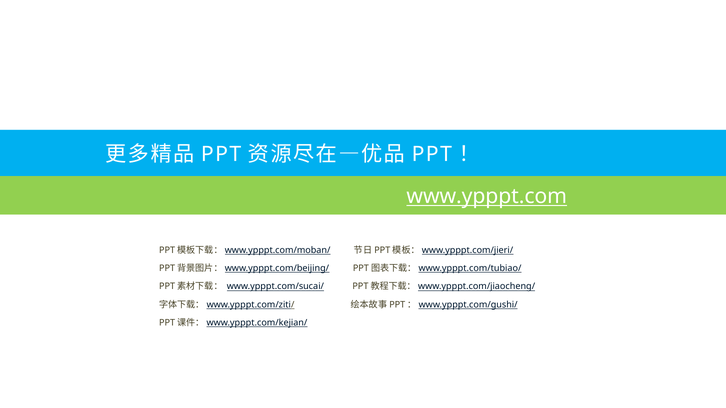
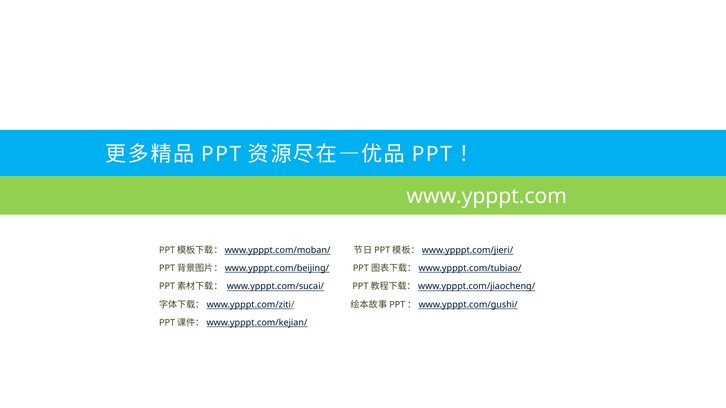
www.ypppt.com underline: present -> none (487, 197)
